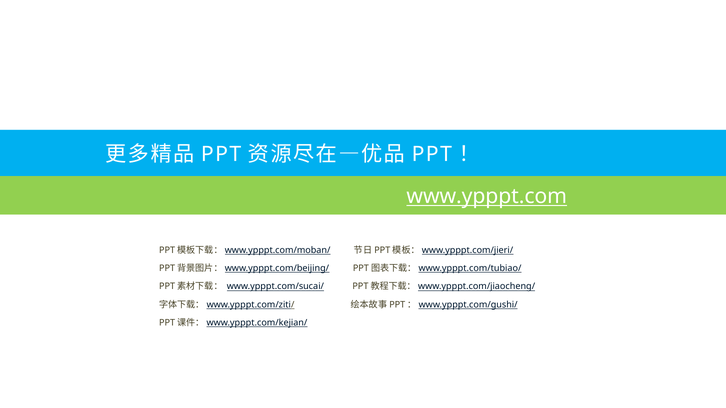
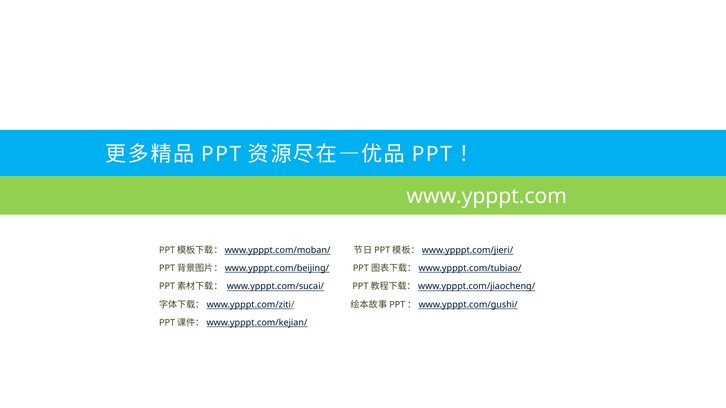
www.ypppt.com underline: present -> none (487, 197)
